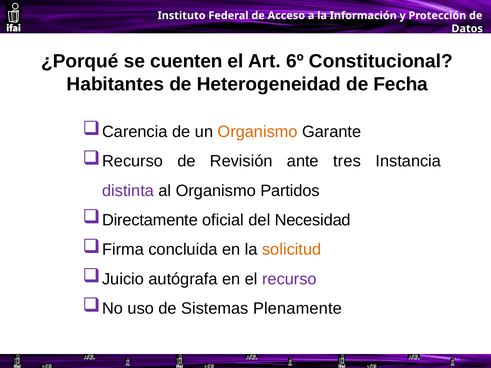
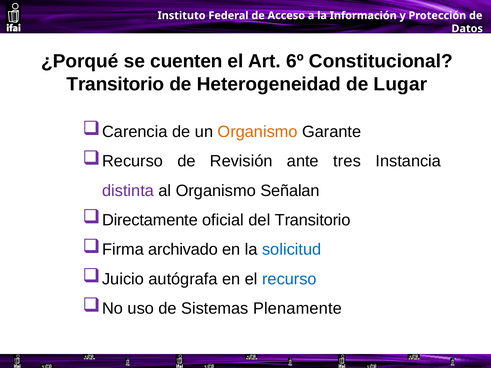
Habitantes: Habitantes -> Transitorio (115, 84)
Fecha: Fecha -> Lugar (401, 84)
Partidos: Partidos -> Señalan (290, 191)
del Necesidad: Necesidad -> Transitorio (313, 220)
concluida: concluida -> archivado (183, 250)
solicitud colour: orange -> blue (292, 250)
recurso colour: purple -> blue (289, 279)
